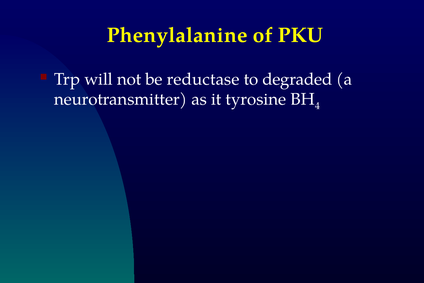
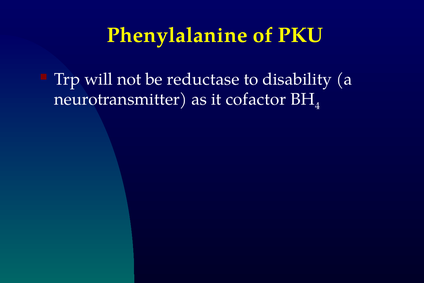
degraded: degraded -> disability (297, 79)
tyrosine: tyrosine -> cofactor (256, 99)
